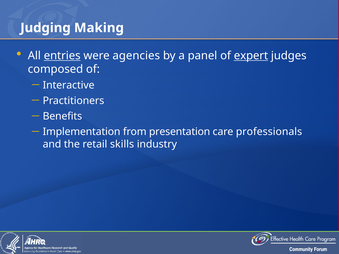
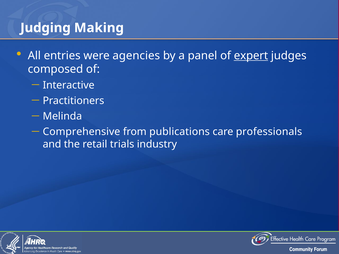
entries underline: present -> none (62, 56)
Benefits: Benefits -> Melinda (62, 116)
Implementation: Implementation -> Comprehensive (81, 132)
presentation: presentation -> publications (180, 132)
skills: skills -> trials (122, 144)
